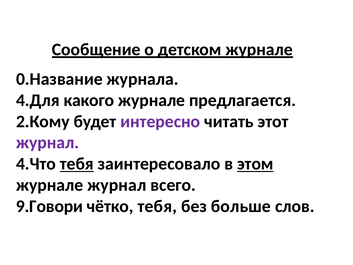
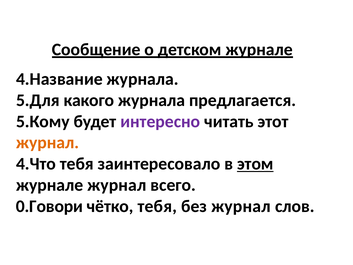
0.Название: 0.Название -> 4.Название (59, 79)
4.Для: 4.Для -> 5.Для (38, 100)
какого журнале: журнале -> журнала (152, 100)
2.Кому: 2.Кому -> 5.Кому (43, 121)
журнал colour: purple -> orange (48, 142)
тебя underline: present -> none (77, 164)
9.Говори: 9.Говори -> 0.Говори (49, 206)
без больше: больше -> журнал (241, 206)
